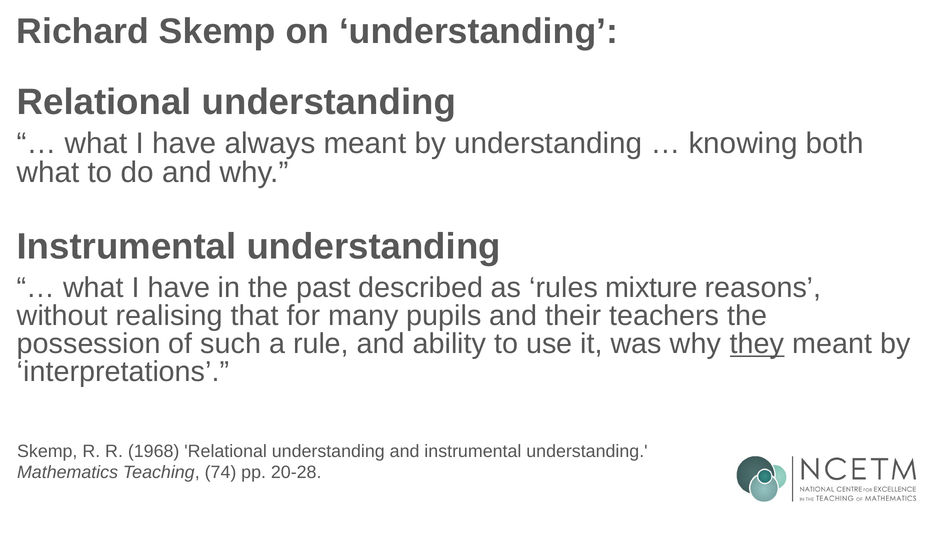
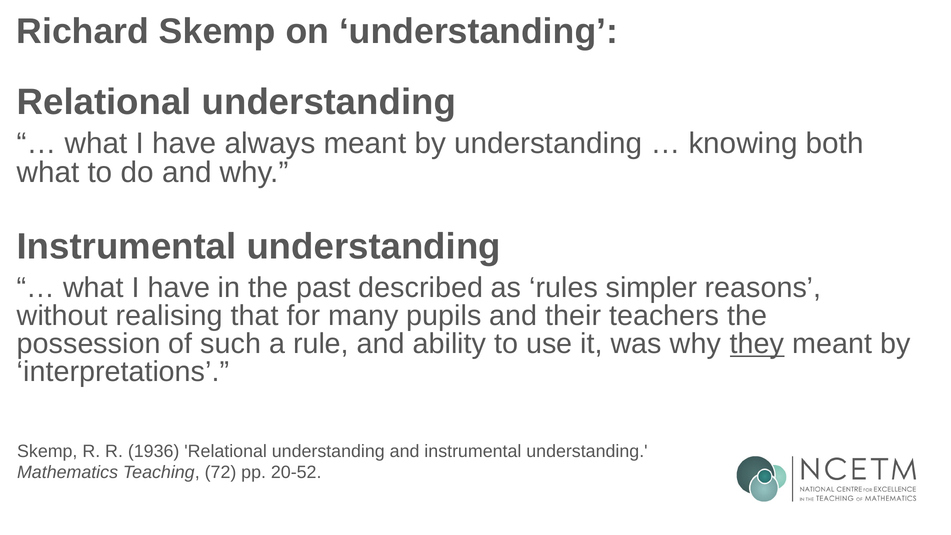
mixture: mixture -> simpler (651, 288)
1968: 1968 -> 1936 (154, 451)
74: 74 -> 72 (221, 473)
20-28: 20-28 -> 20-52 (296, 473)
